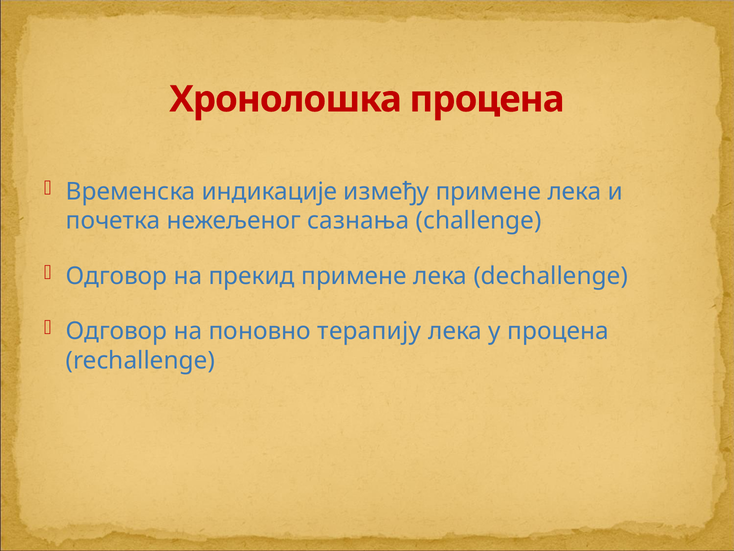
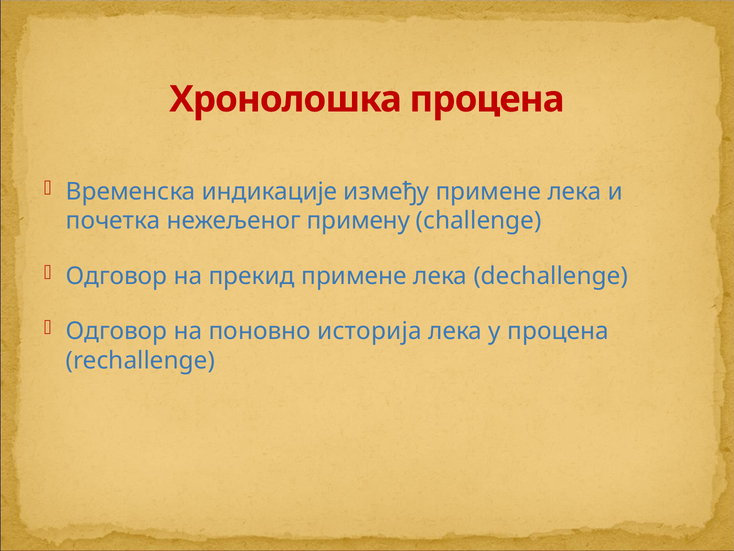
сазнања: сазнања -> примену (358, 221)
терапију: терапију -> историја (369, 331)
